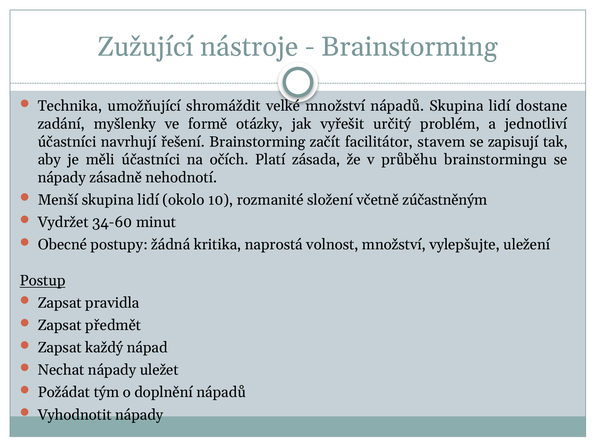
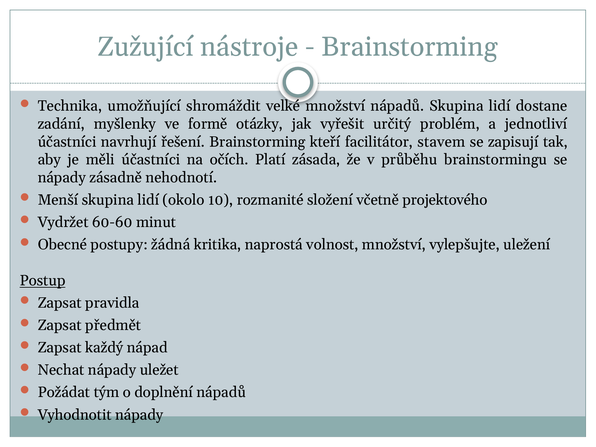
začít: začít -> kteří (325, 142)
zúčastněným: zúčastněným -> projektového (445, 200)
34-60: 34-60 -> 60-60 (112, 222)
